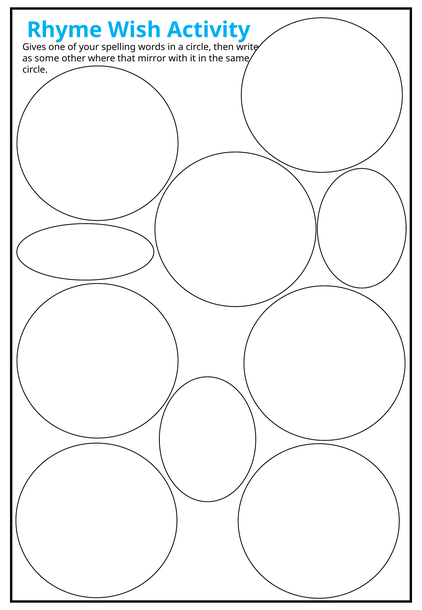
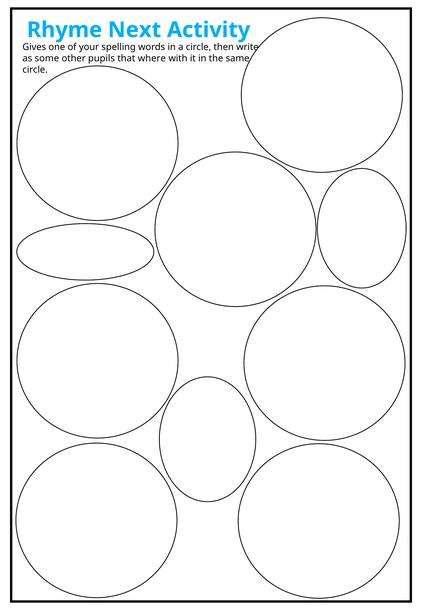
Wish: Wish -> Next (135, 30)
where: where -> pupils (101, 58)
mirror: mirror -> where (152, 58)
